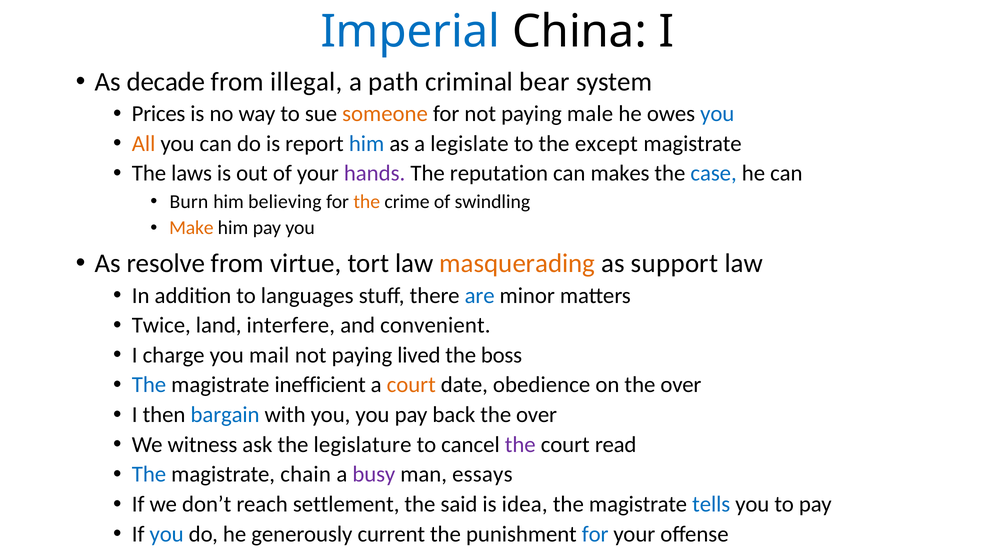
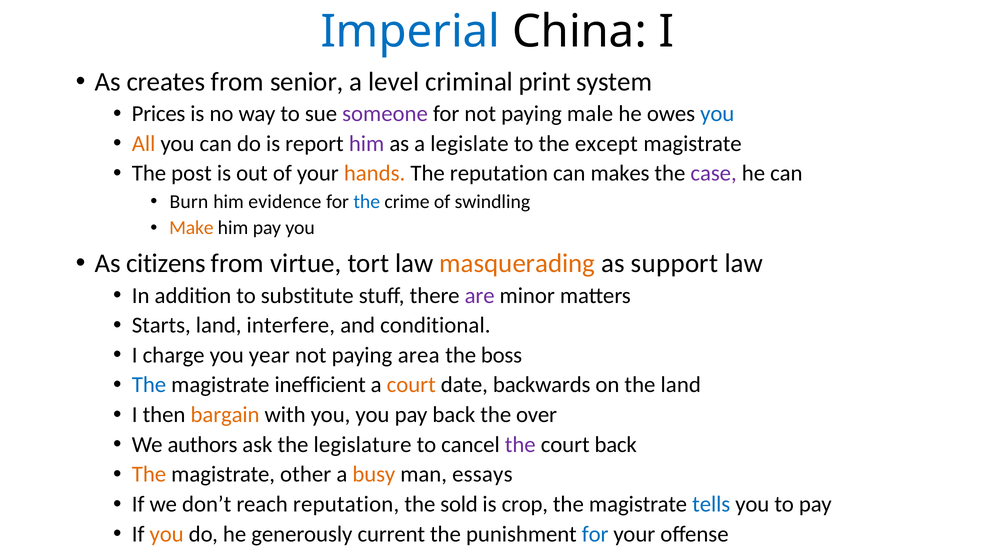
decade: decade -> creates (166, 82)
illegal: illegal -> senior (307, 82)
path: path -> level (394, 82)
bear: bear -> print (545, 82)
someone colour: orange -> purple (385, 114)
him colour: blue -> purple (367, 143)
laws: laws -> post (192, 173)
hands colour: purple -> orange (375, 173)
case colour: blue -> purple (714, 173)
believing: believing -> evidence (285, 201)
the colour: orange -> blue (367, 201)
resolve: resolve -> citizens (166, 263)
languages: languages -> substitute (307, 295)
are colour: blue -> purple (480, 295)
Twice: Twice -> Starts (161, 325)
convenient: convenient -> conditional (435, 325)
mail: mail -> year (269, 355)
lived: lived -> area (419, 355)
obedience: obedience -> backwards (542, 385)
on the over: over -> land (681, 385)
bargain colour: blue -> orange (225, 415)
witness: witness -> authors (203, 444)
court read: read -> back (616, 444)
The colour: blue -> orange (149, 474)
chain: chain -> other (306, 474)
busy colour: purple -> orange (374, 474)
reach settlement: settlement -> reputation (346, 504)
said: said -> sold (459, 504)
idea: idea -> crop (525, 504)
you colour: blue -> orange (167, 534)
